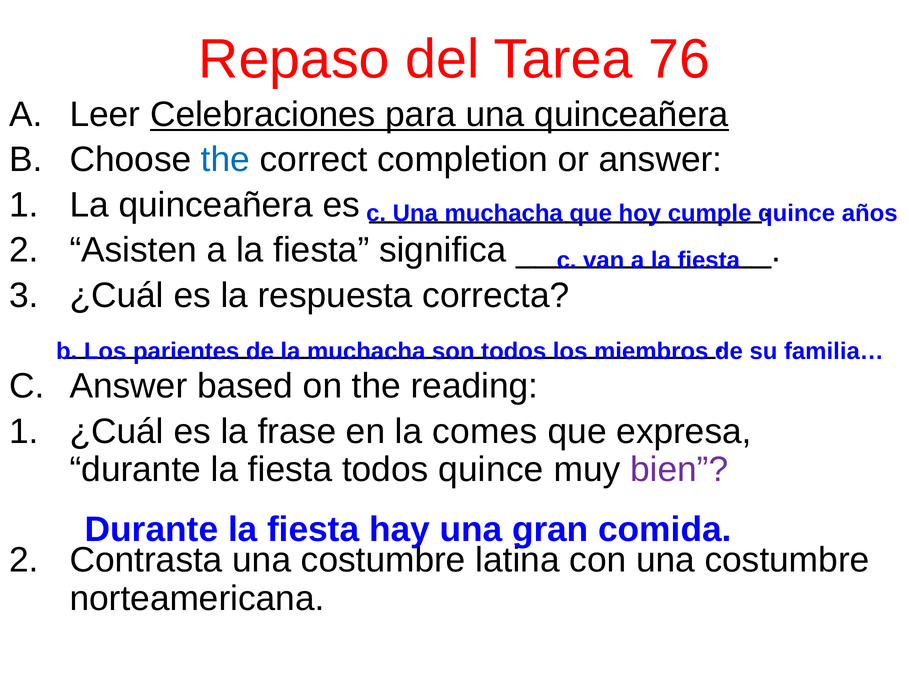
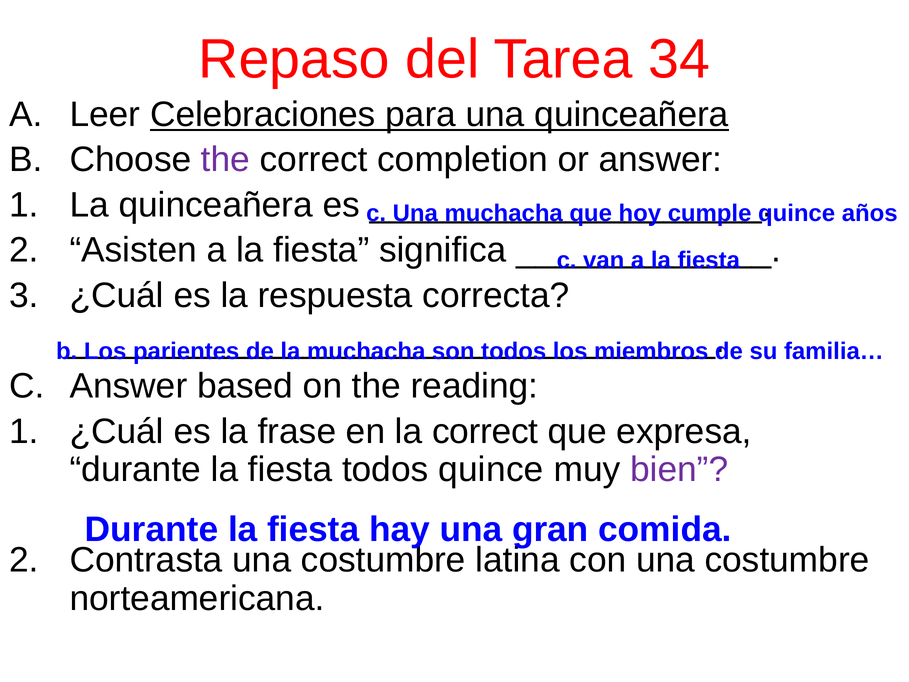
76: 76 -> 34 (679, 59)
the colour: blue -> purple (226, 160)
la comes: comes -> correct (485, 431)
